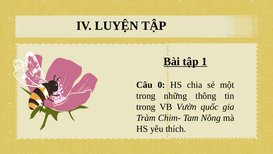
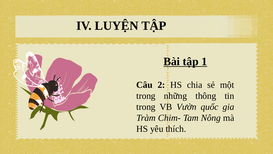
0: 0 -> 2 (161, 85)
